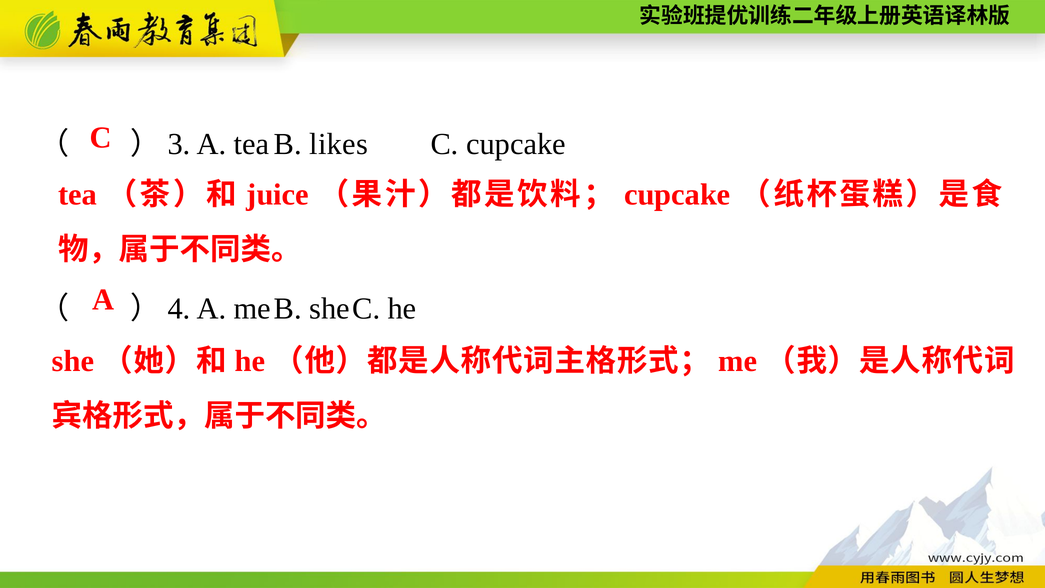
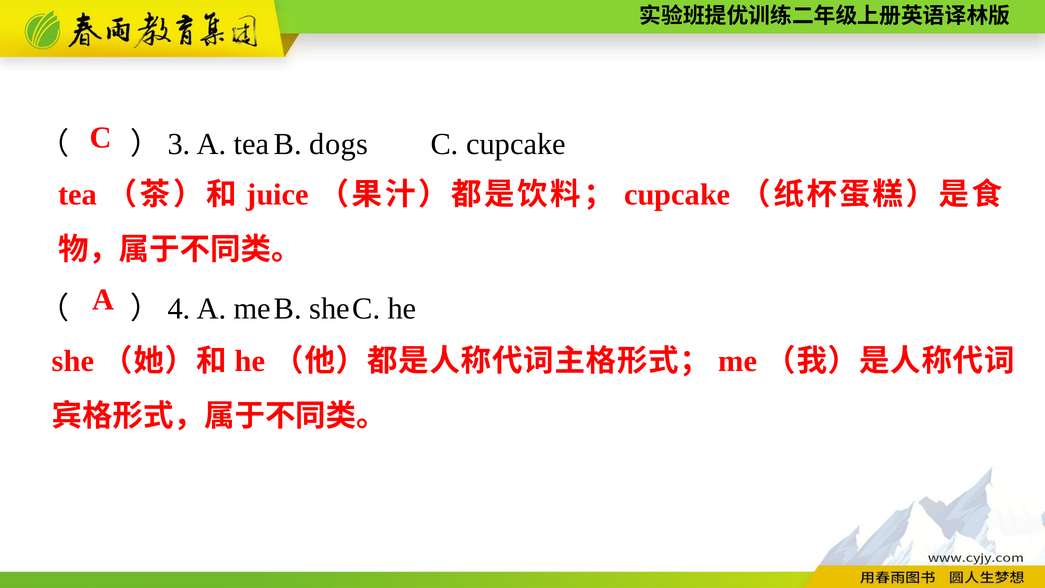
likes: likes -> dogs (339, 144)
